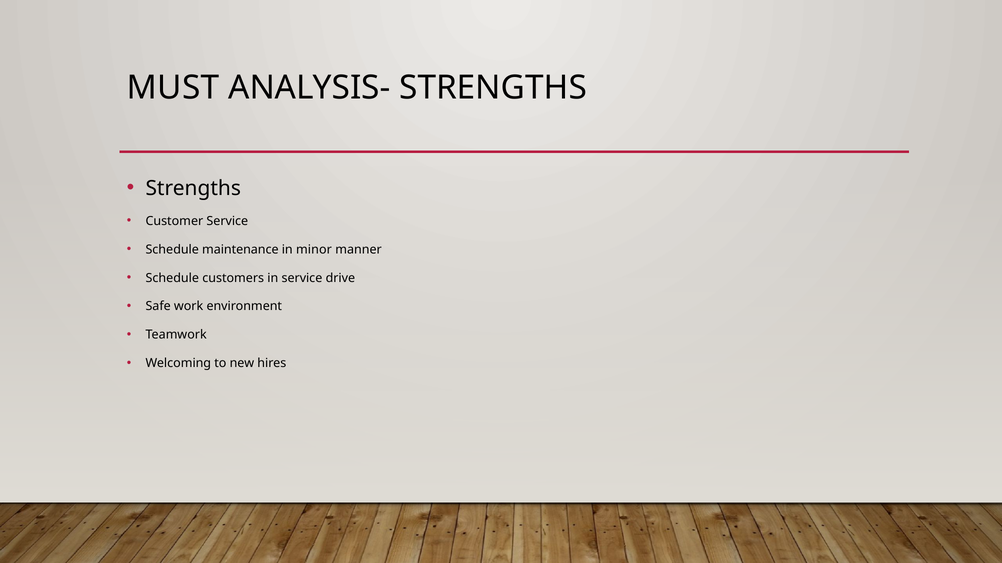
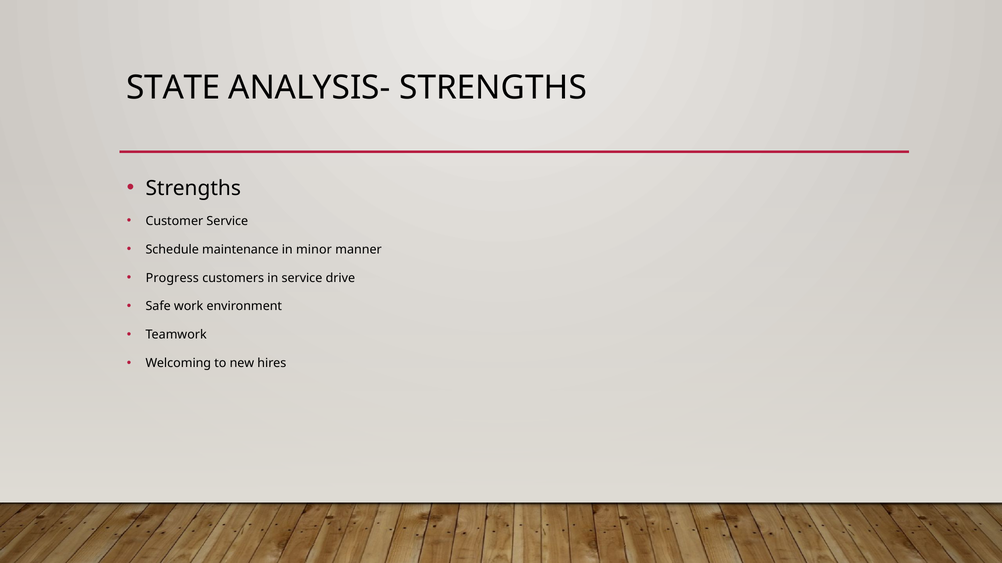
MUST: MUST -> STATE (173, 88)
Schedule: Schedule -> Progress (172, 278)
